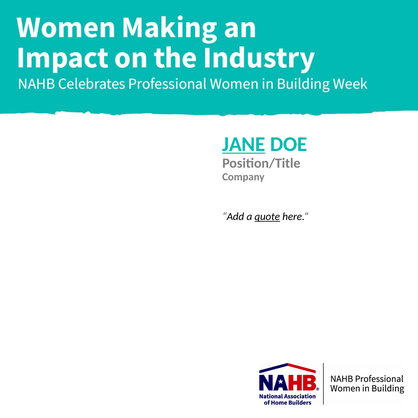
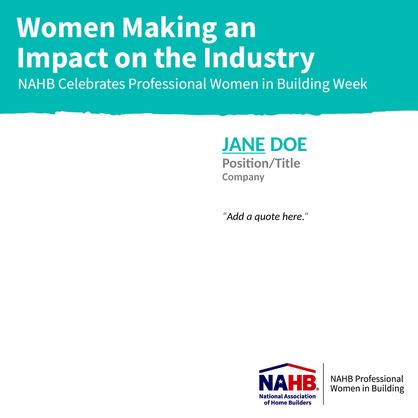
quote underline: present -> none (267, 217)
